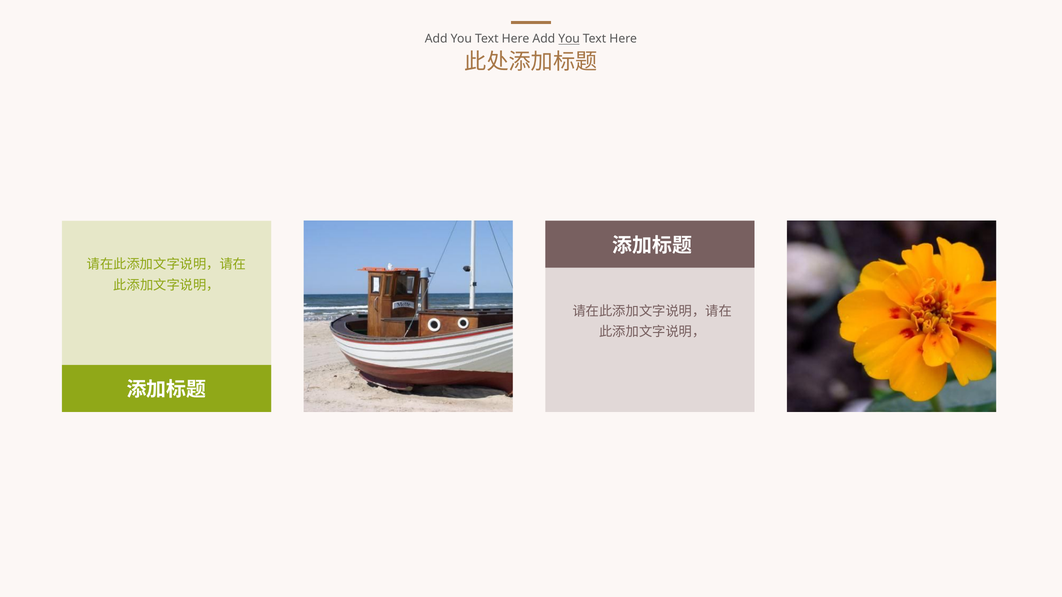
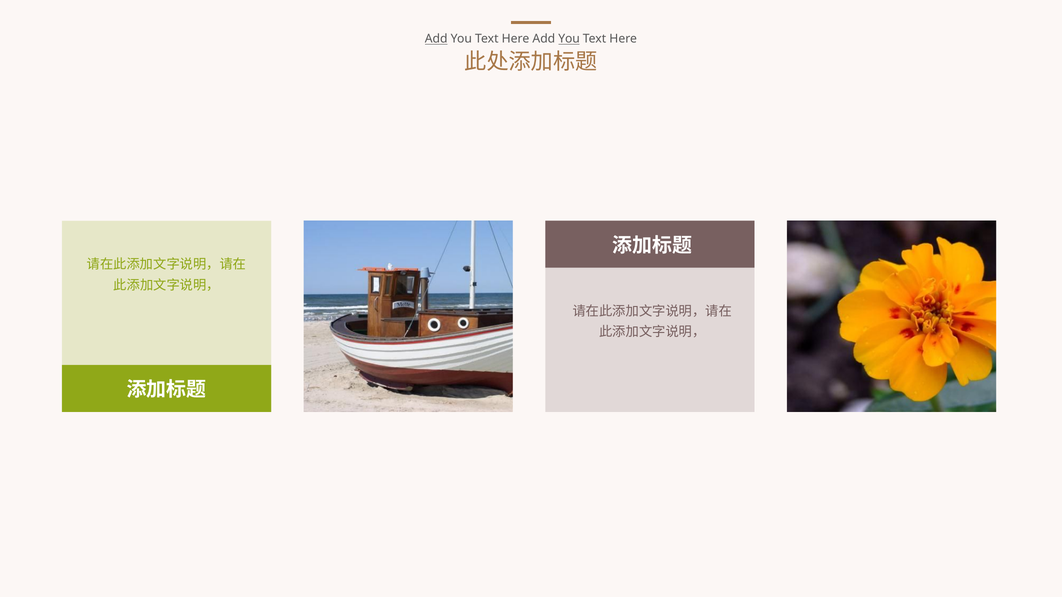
Add underline: none -> present (436, 39)
